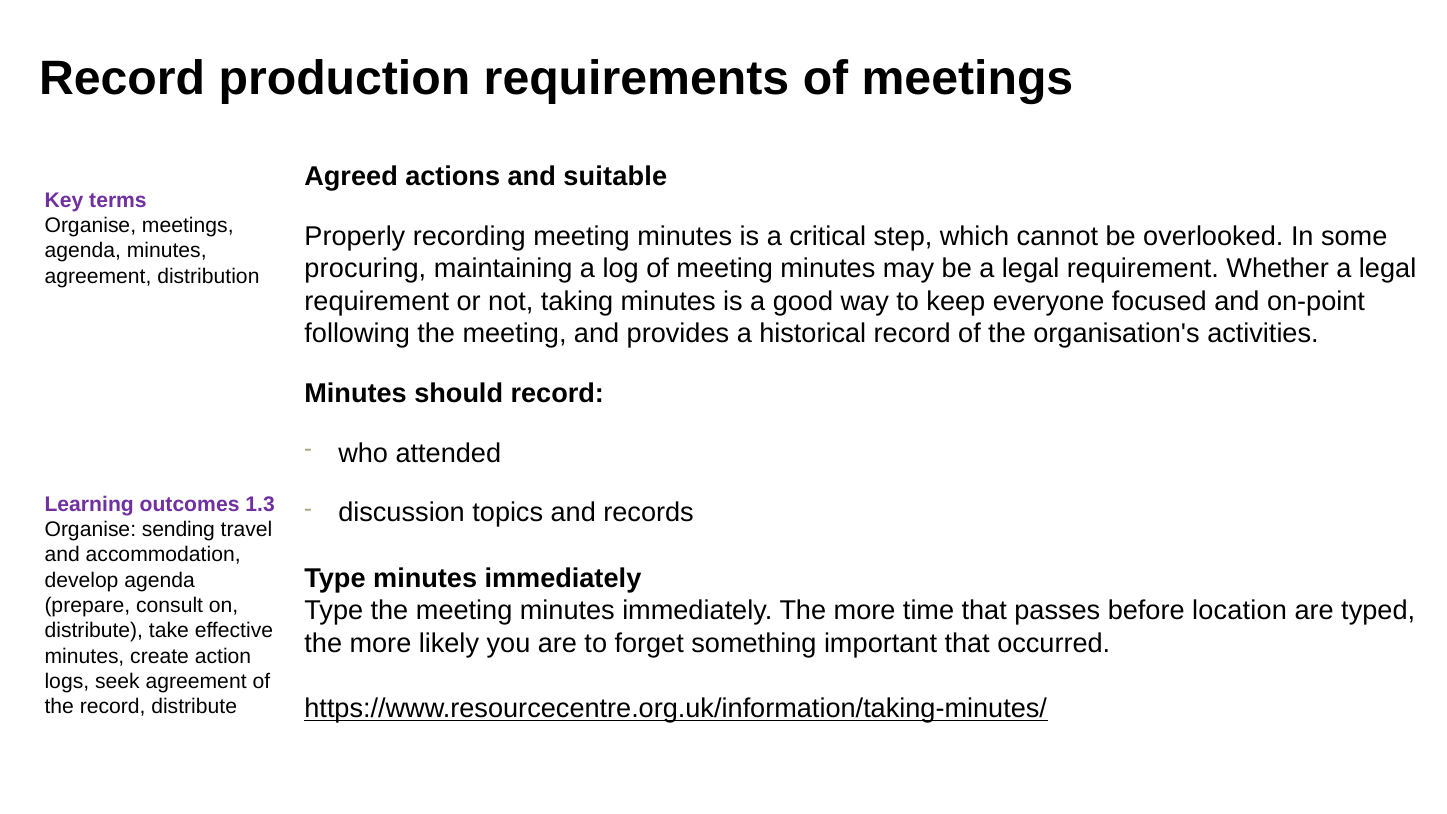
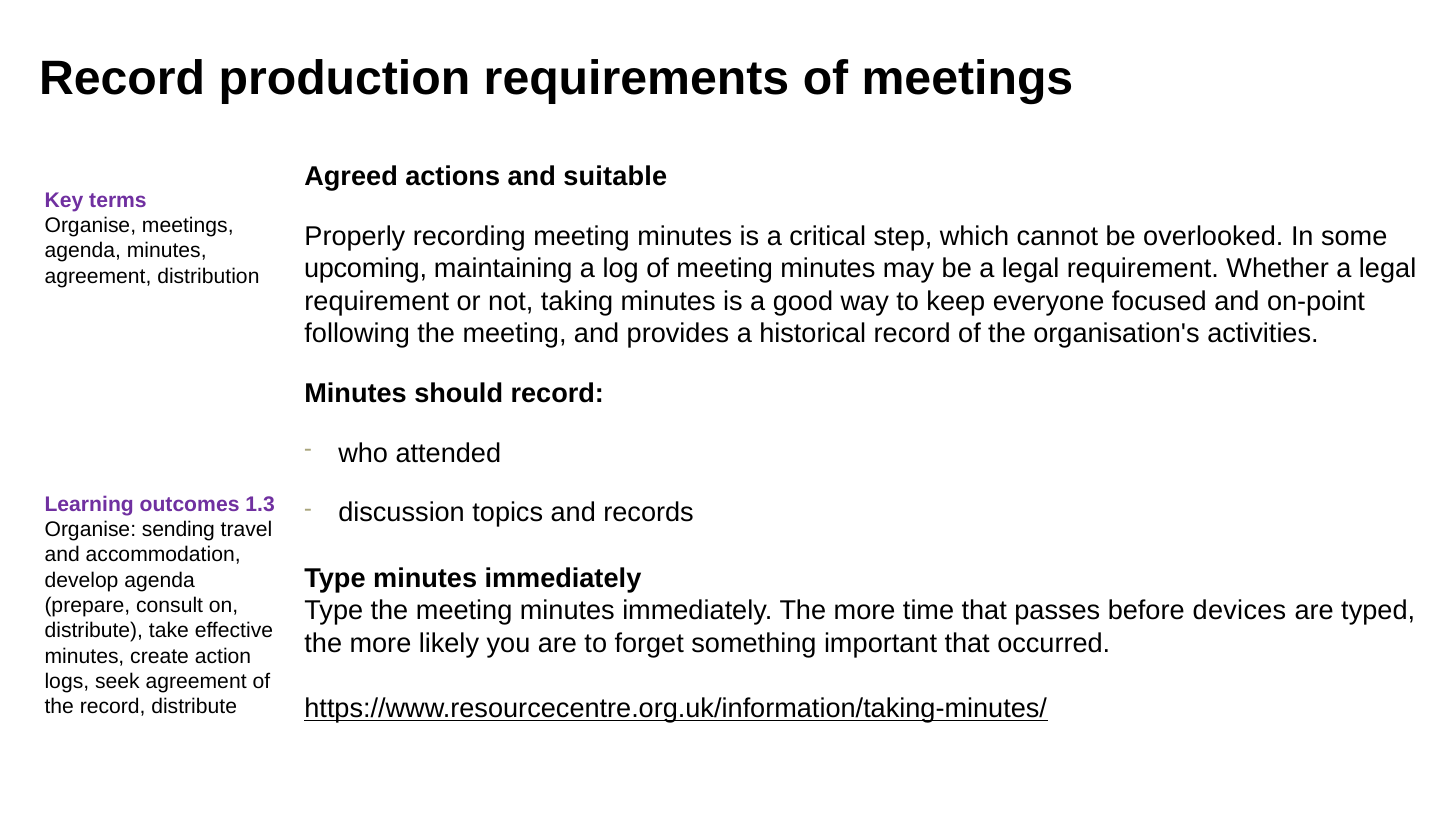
procuring: procuring -> upcoming (366, 269)
location: location -> devices (1239, 611)
